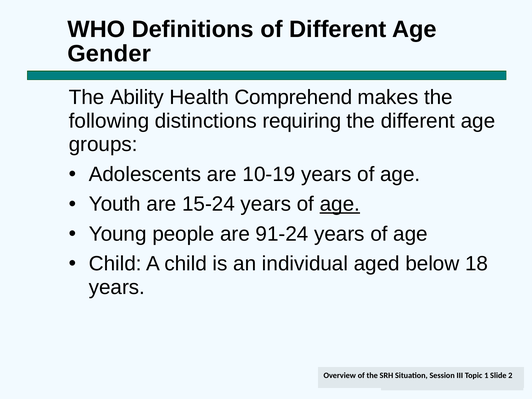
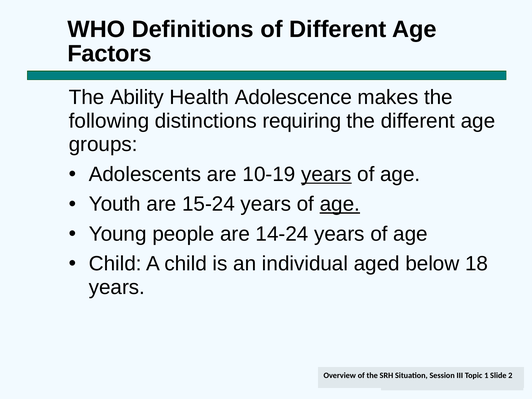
Gender: Gender -> Factors (109, 54)
Comprehend: Comprehend -> Adolescence (293, 97)
years underline: none -> present (326, 174)
91-24: 91-24 -> 14-24 (282, 234)
